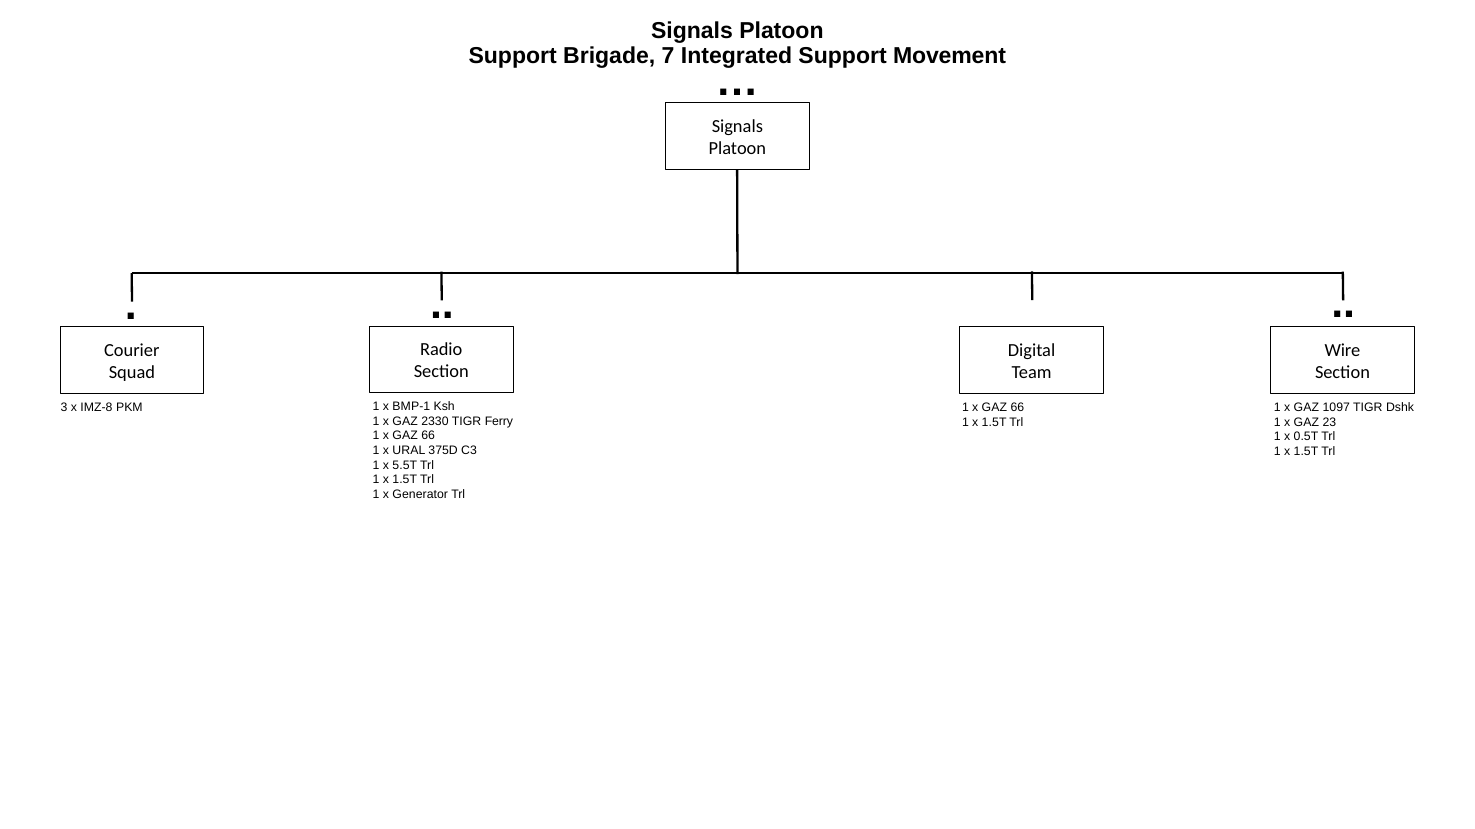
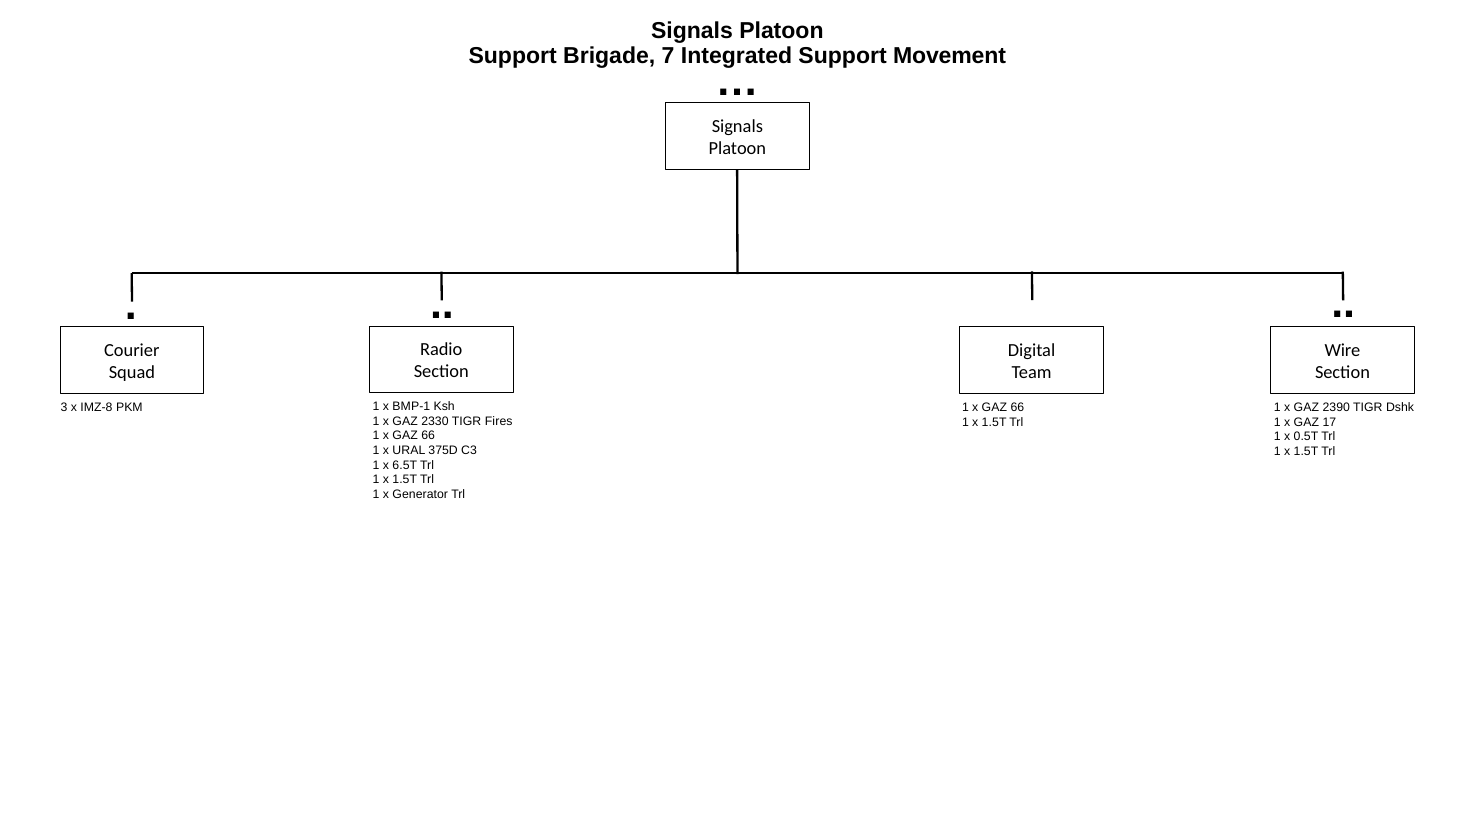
1097: 1097 -> 2390 (1336, 408)
Ferry: Ferry -> Fires (499, 421)
23: 23 -> 17 (1329, 422)
5.5T: 5.5T -> 6.5T (405, 465)
